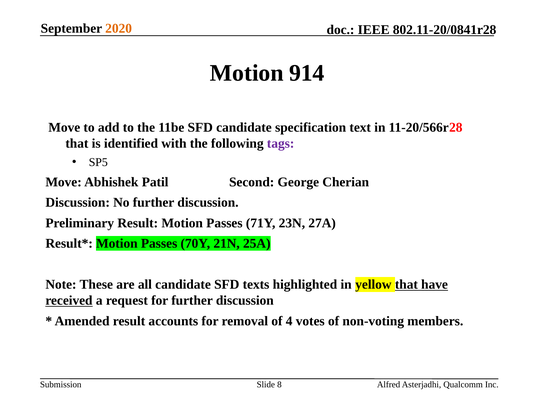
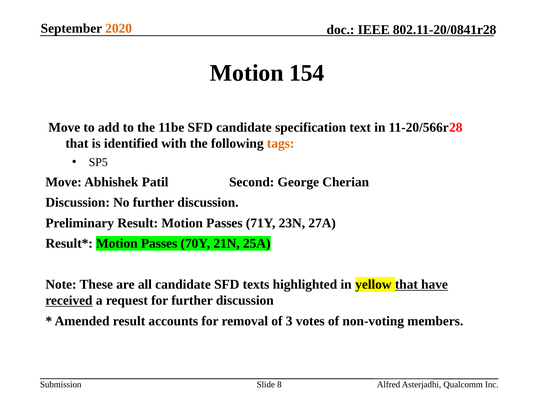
914: 914 -> 154 (307, 73)
tags colour: purple -> orange (281, 143)
4: 4 -> 3 (289, 321)
